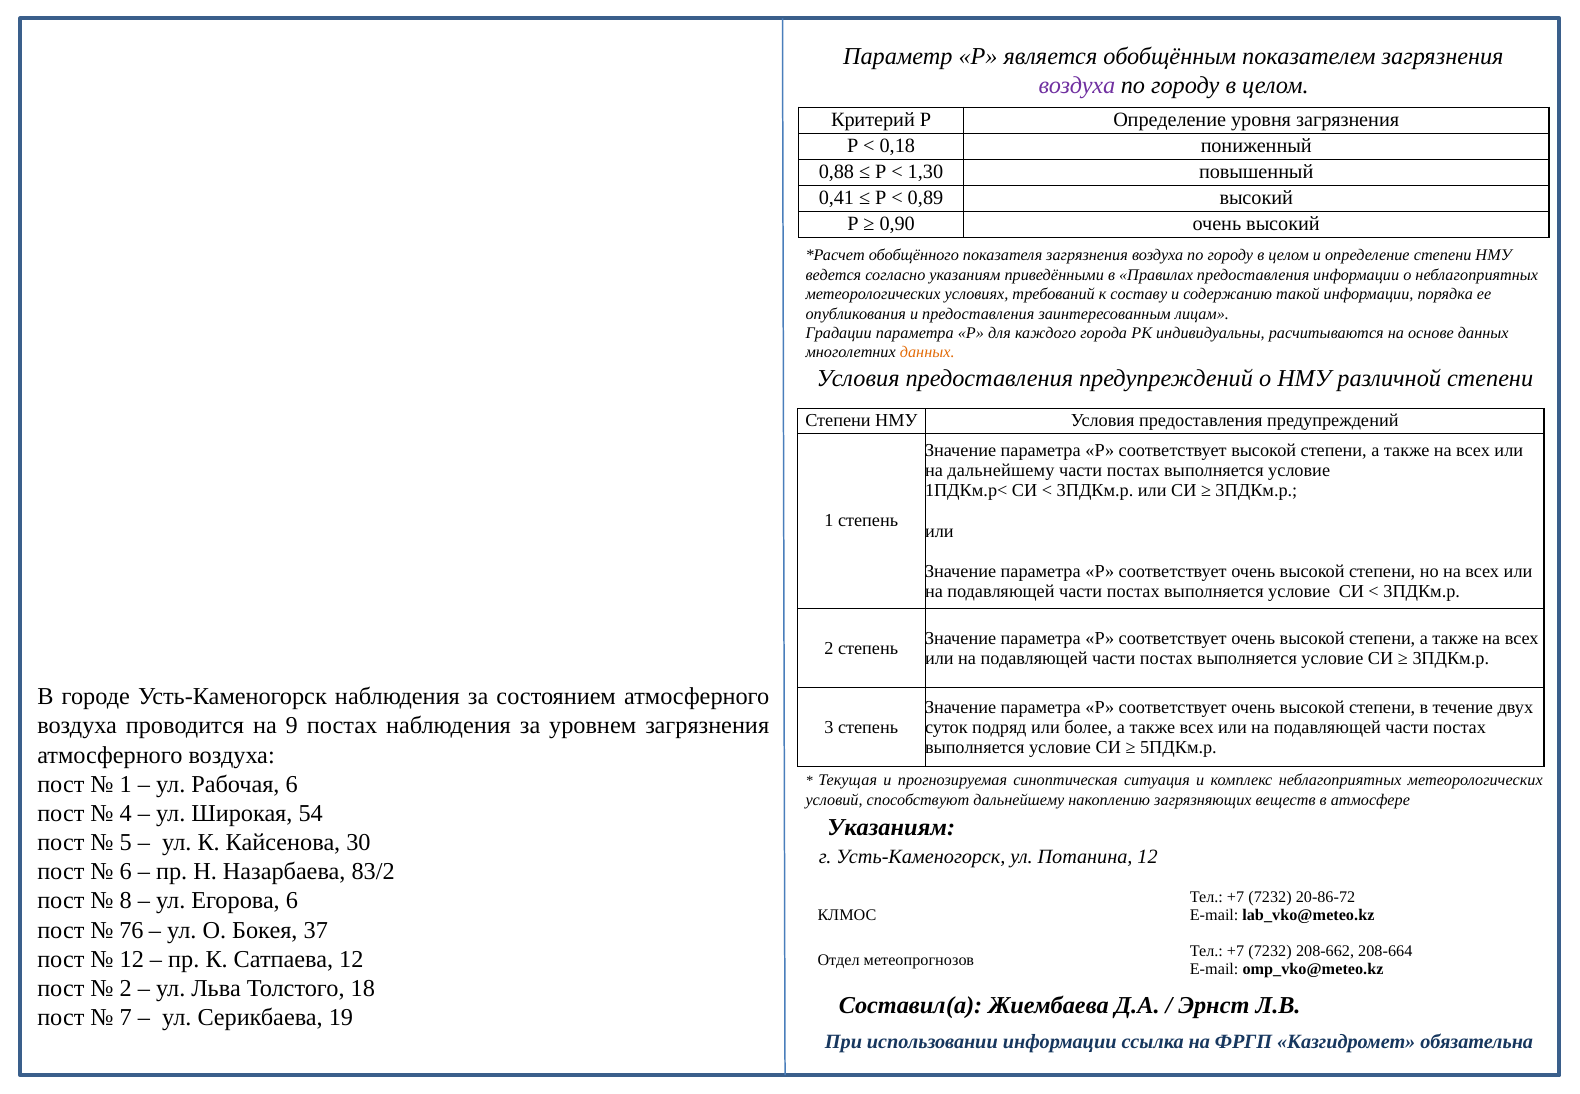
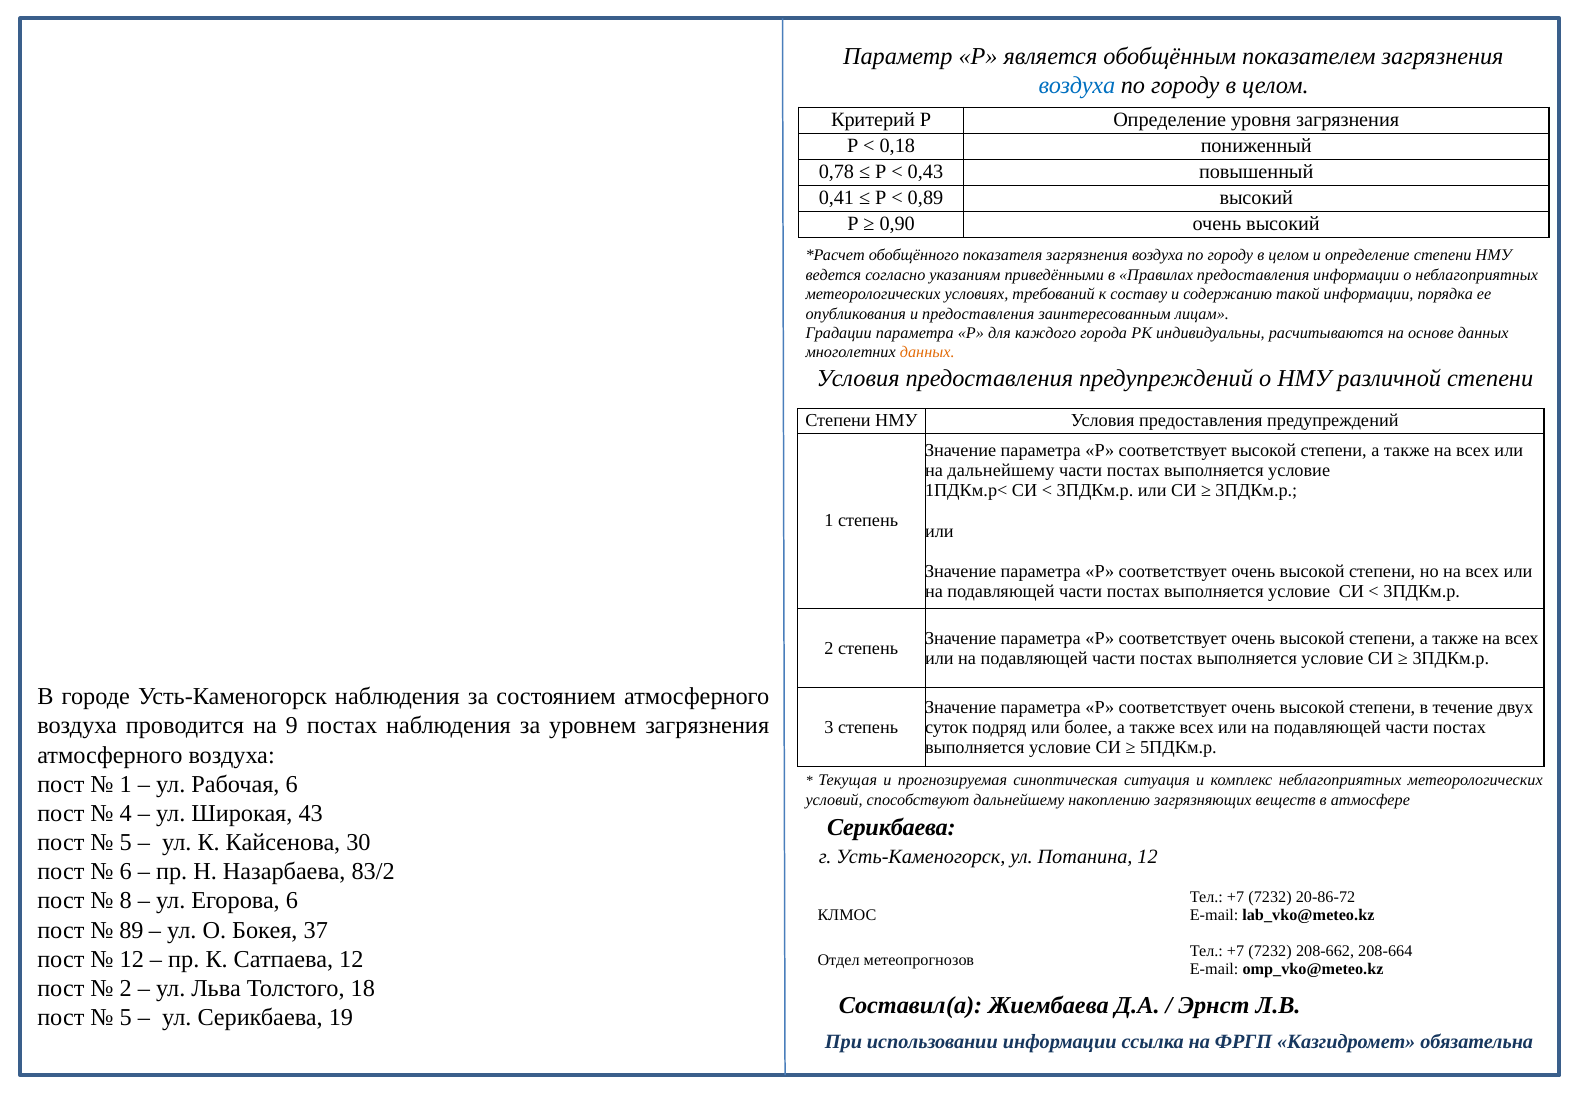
воздуха colour: purple -> blue (1077, 86)
0,88: 0,88 -> 0,78 (836, 172)
1,30: 1,30 -> 0,43 (925, 172)
54: 54 -> 43 (311, 813)
Указаниям: Указаниям -> Серикбаева (891, 827)
76: 76 -> 89 (131, 930)
7: 7 -> 5 (126, 1017)
